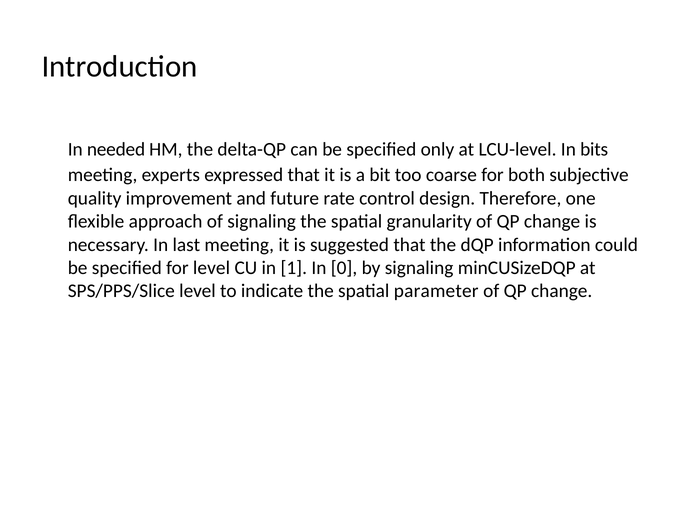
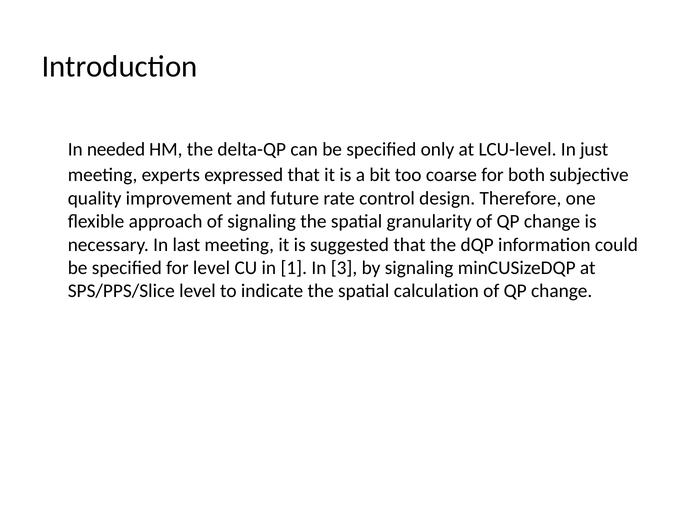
bits: bits -> just (594, 150)
0: 0 -> 3 (344, 268)
parameter: parameter -> calculation (436, 291)
